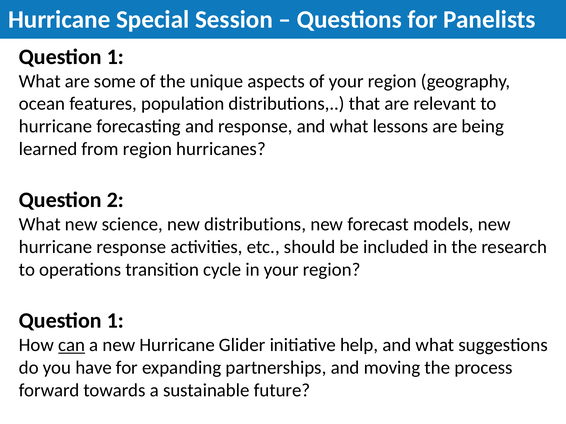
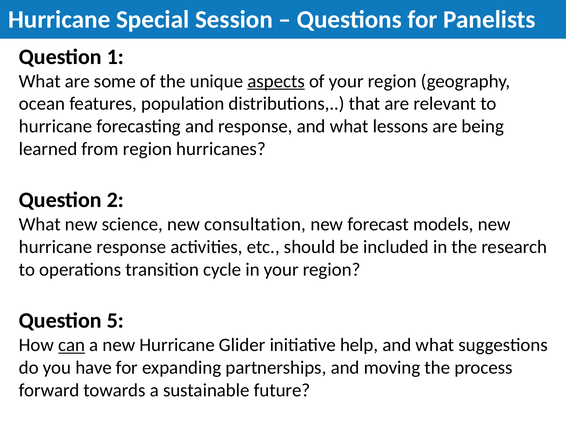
aspects underline: none -> present (276, 81)
new distributions: distributions -> consultation (255, 225)
1: 1 -> 5 (115, 321)
